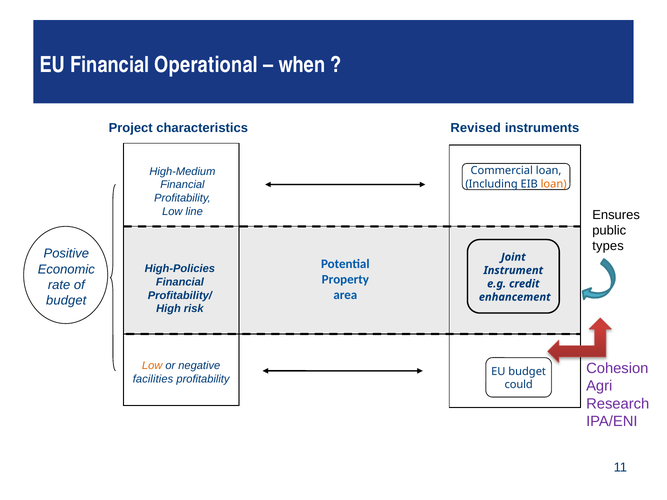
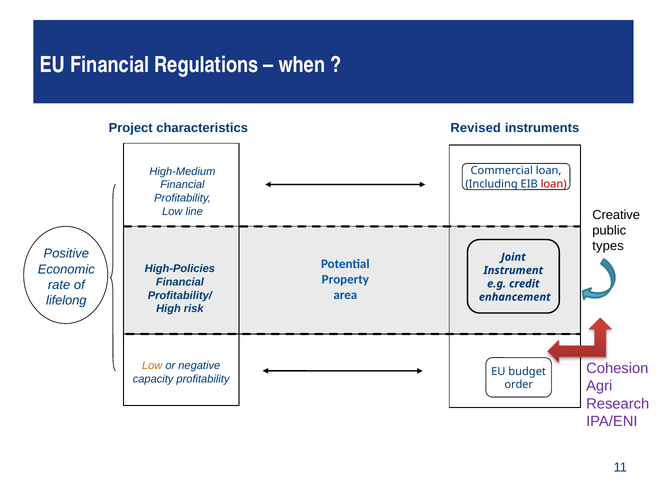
Operational: Operational -> Regulations (206, 65)
loan colour: orange -> red (554, 184)
Ensures: Ensures -> Creative (616, 215)
budget: budget -> lifelong (66, 301)
facilities: facilities -> capacity (153, 379)
could: could -> order (519, 385)
